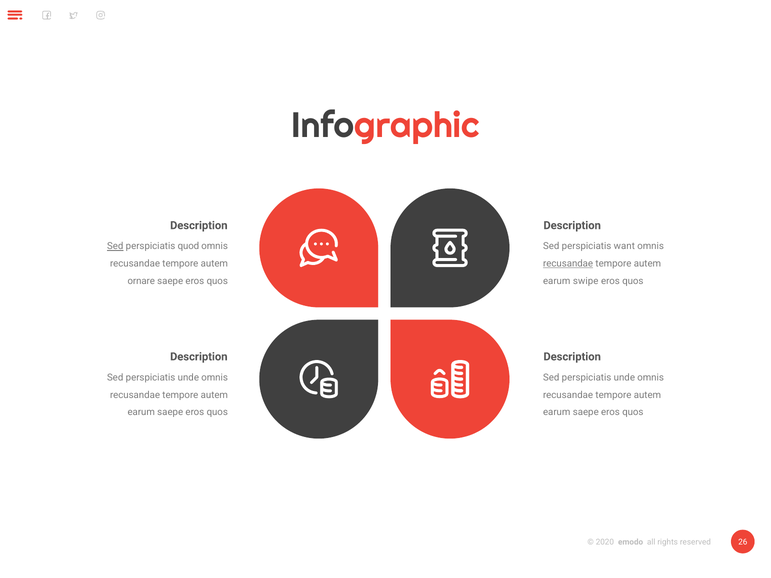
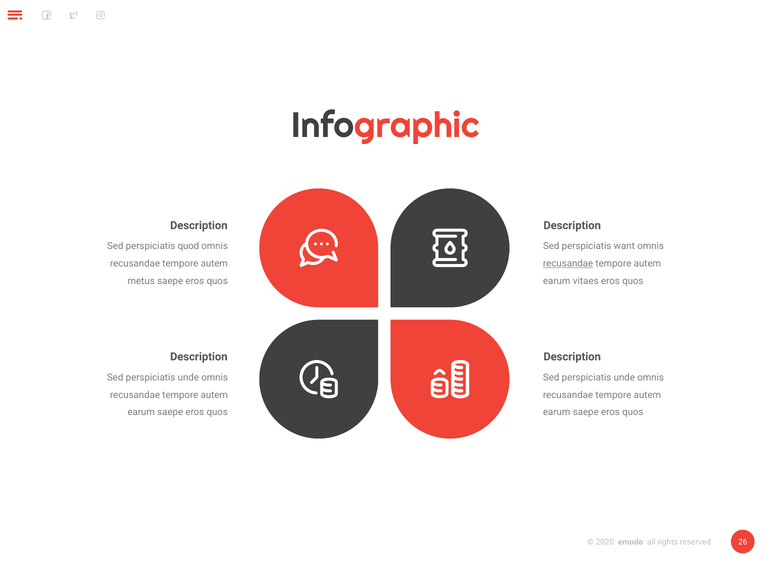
Sed underline: present -> none (115, 246)
ornare: ornare -> metus (141, 281)
swipe: swipe -> vitaes (586, 281)
